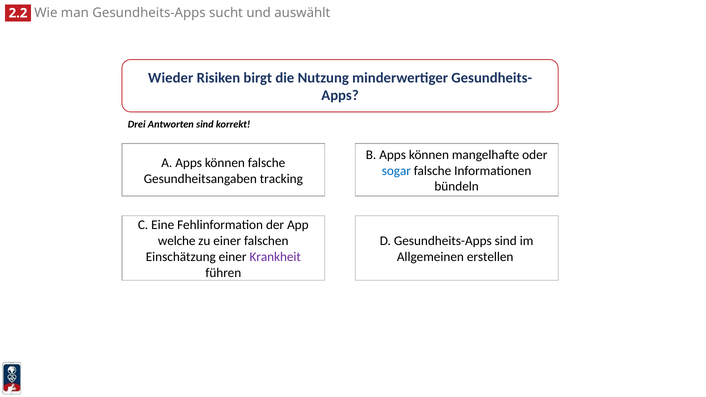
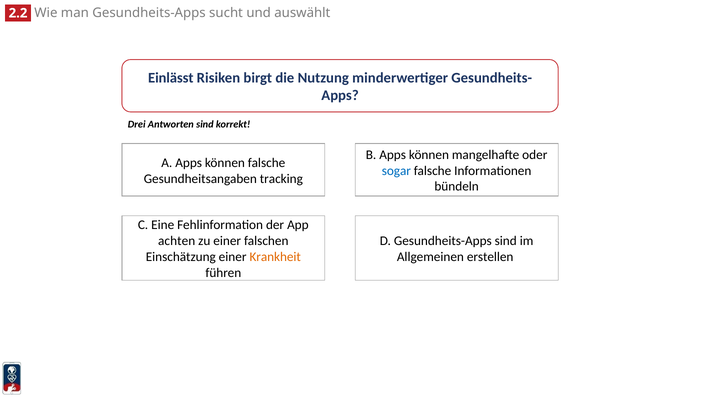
Wieder: Wieder -> Einlässt (171, 78)
welche: welche -> achten (177, 241)
Krankheit colour: purple -> orange (275, 257)
